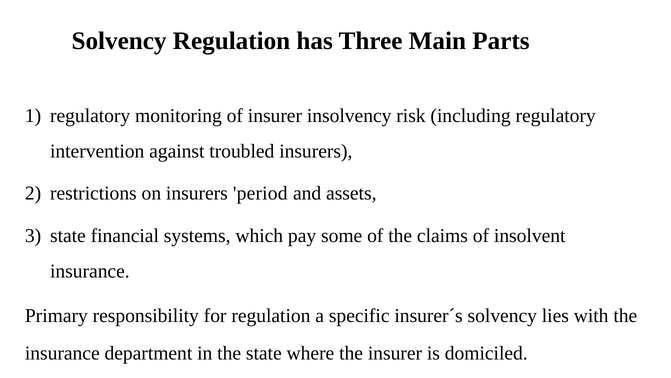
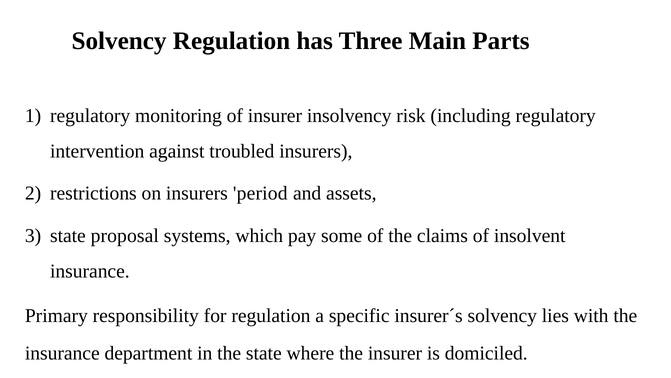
financial: financial -> proposal (125, 235)
